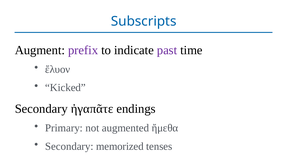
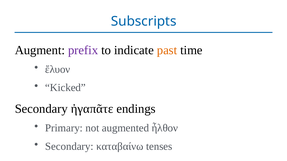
past colour: purple -> orange (167, 50)
ἤμεθα: ἤμεθα -> ἦλθον (165, 128)
memorized: memorized -> καταβαίνω (120, 147)
